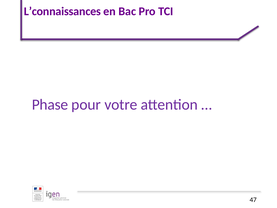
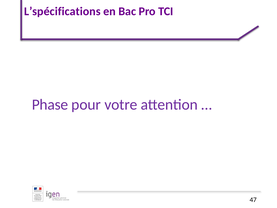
L’connaissances: L’connaissances -> L’spécifications (62, 11)
